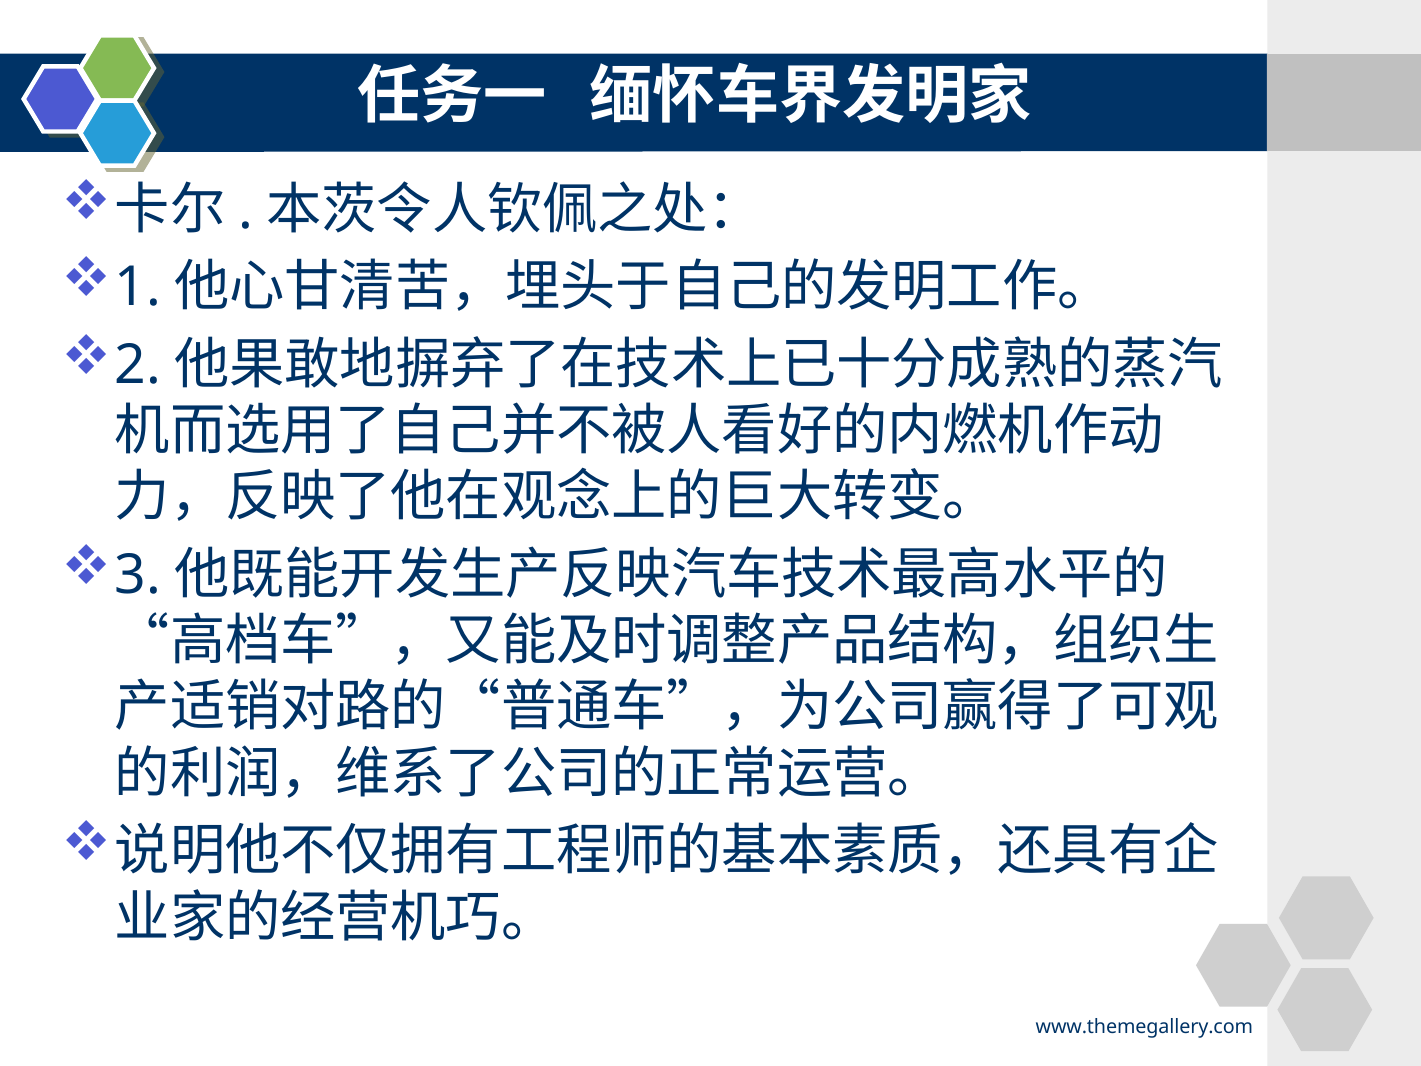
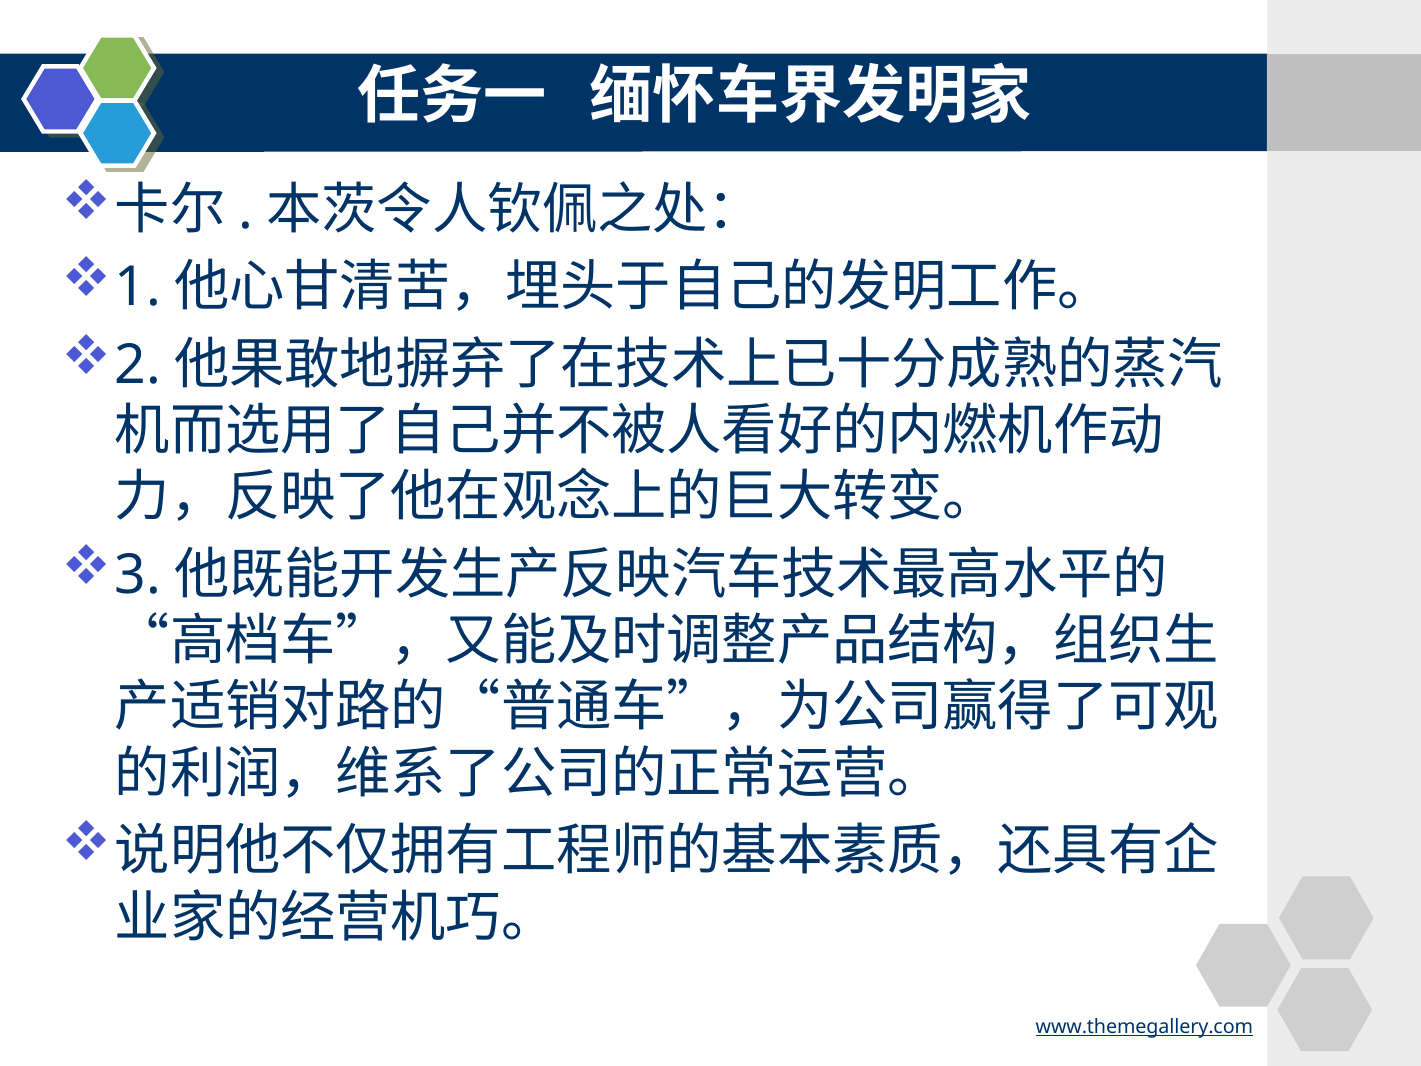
www.themegallery.com underline: none -> present (1144, 1027)
